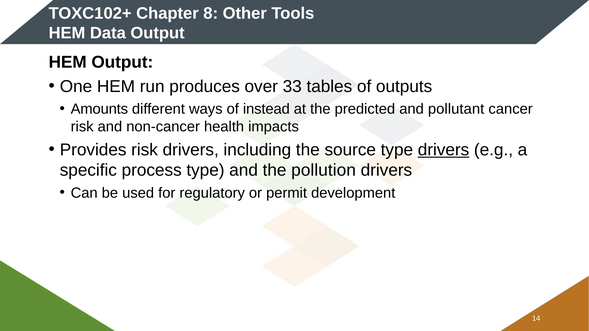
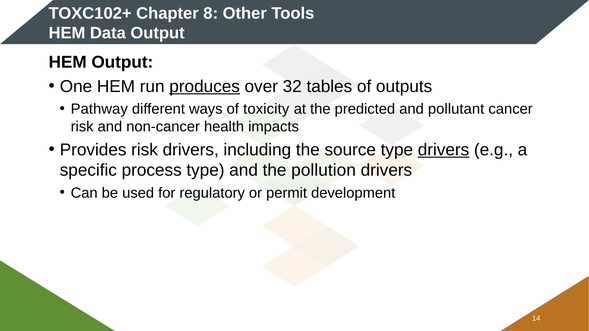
produces underline: none -> present (205, 87)
33: 33 -> 32 (292, 87)
Amounts: Amounts -> Pathway (99, 109)
instead: instead -> toxicity (266, 109)
